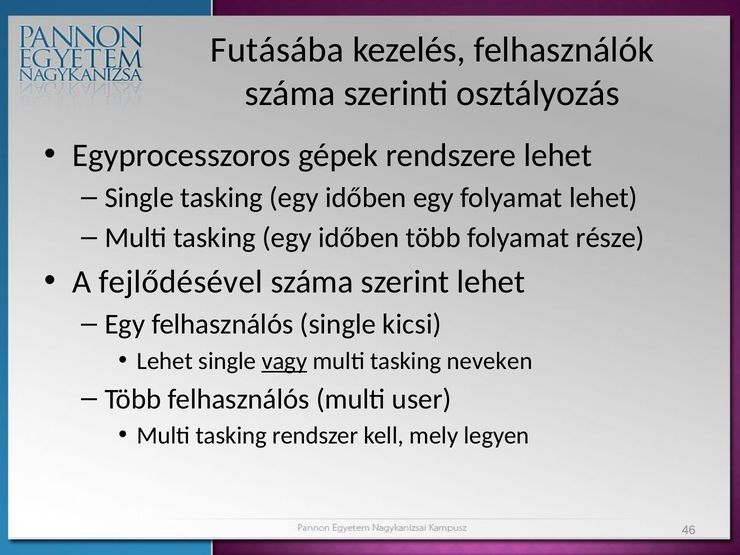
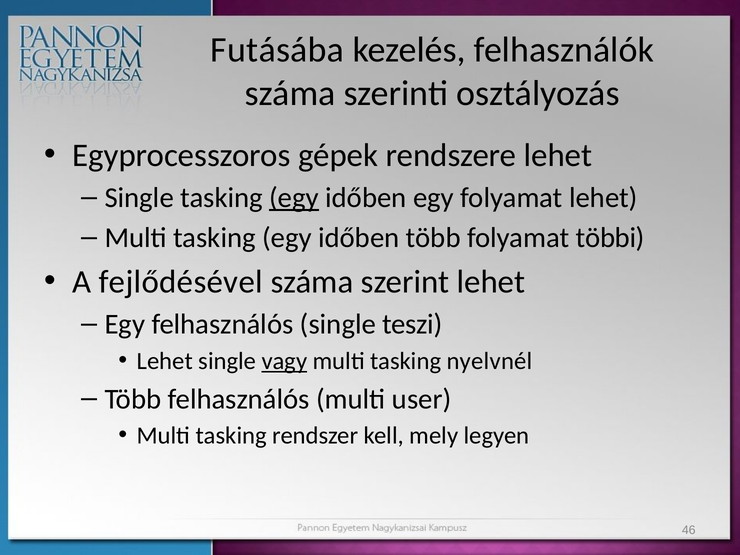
egy underline: none -> present (294, 198)
része: része -> többi (610, 238)
kicsi: kicsi -> teszi (412, 324)
neveken: neveken -> nyelvnél (490, 361)
